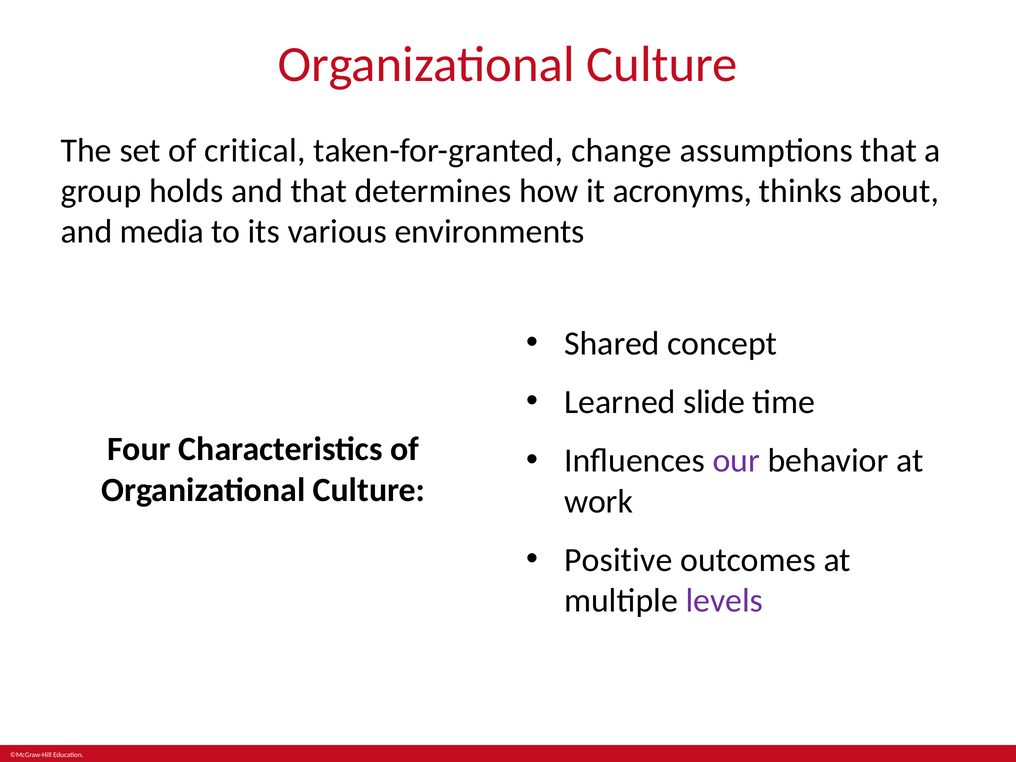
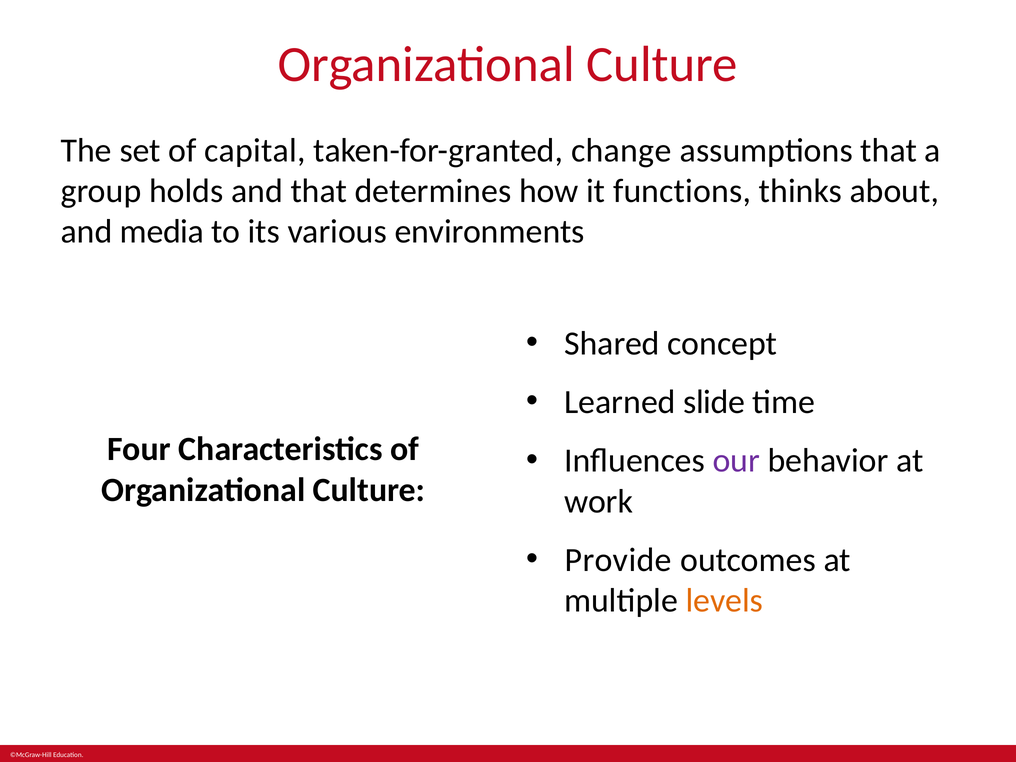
critical: critical -> capital (255, 150)
acronyms: acronyms -> functions (682, 191)
Positive: Positive -> Provide (618, 560)
levels colour: purple -> orange (724, 601)
